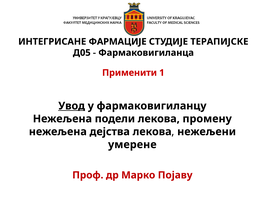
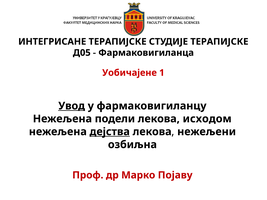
ИНТЕГРИСАНЕ ФАРМАЦИЈЕ: ФАРМАЦИЈЕ -> ТЕРАПИЈСКЕ (118, 42)
Применити: Применити -> Уобичајене (130, 73)
промену: промену -> исходом (207, 119)
дејства underline: none -> present (110, 132)
умерене: умерене -> озбиљна (132, 145)
